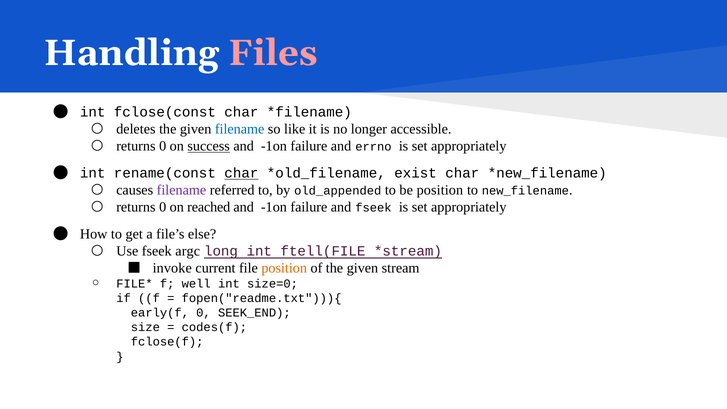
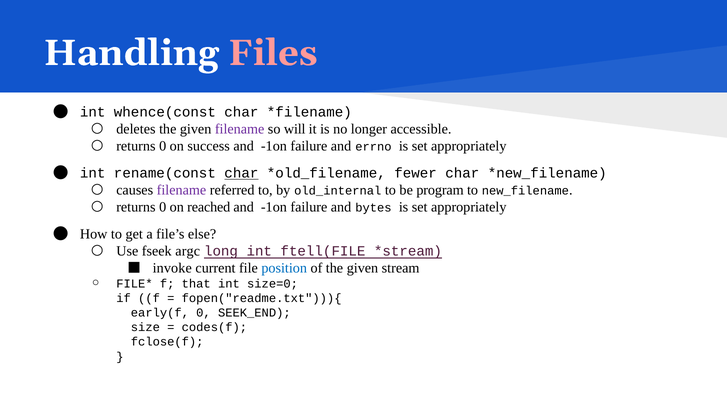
fclose(const: fclose(const -> whence(const (165, 112)
filename colour: blue -> purple (240, 129)
like: like -> will (295, 129)
success underline: present -> none (209, 146)
exist: exist -> fewer (416, 173)
old_appended: old_appended -> old_internal (338, 191)
be position: position -> program (440, 190)
and fseek: fseek -> bytes (373, 208)
position colour: orange -> blue (284, 268)
well: well -> that (196, 284)
